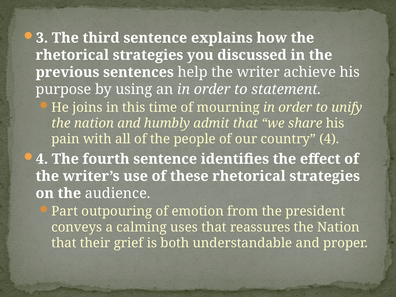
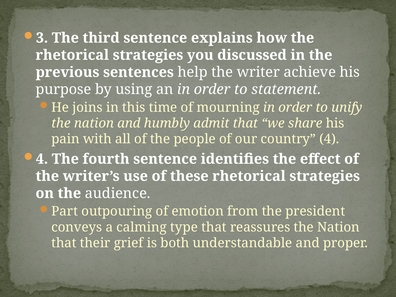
uses: uses -> type (184, 227)
